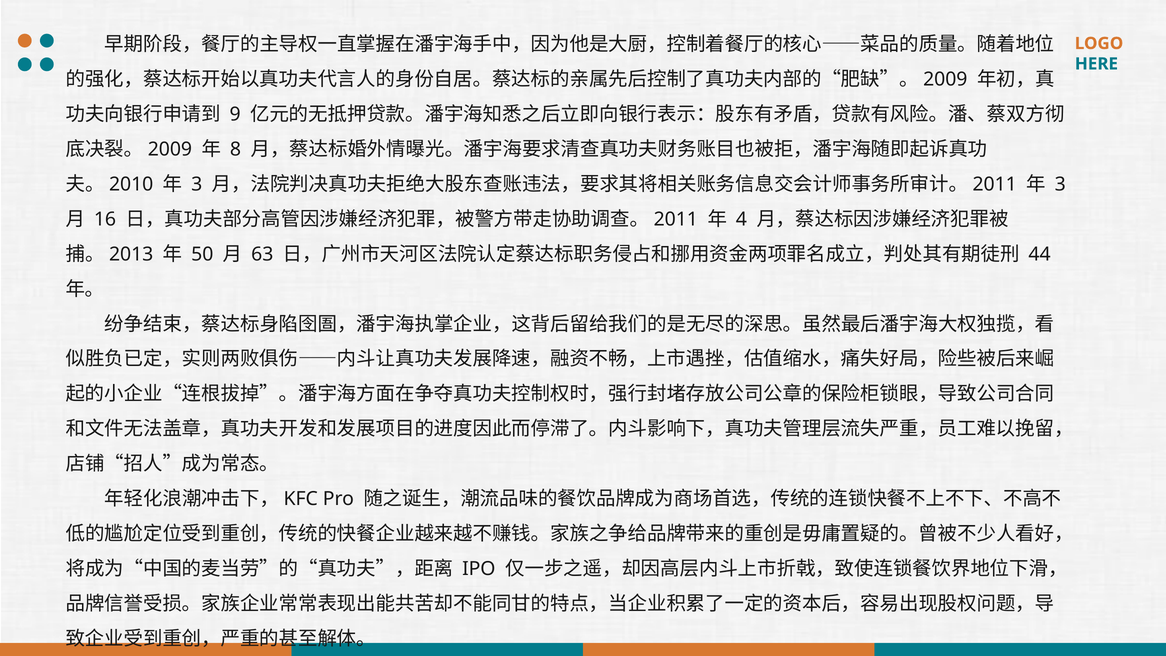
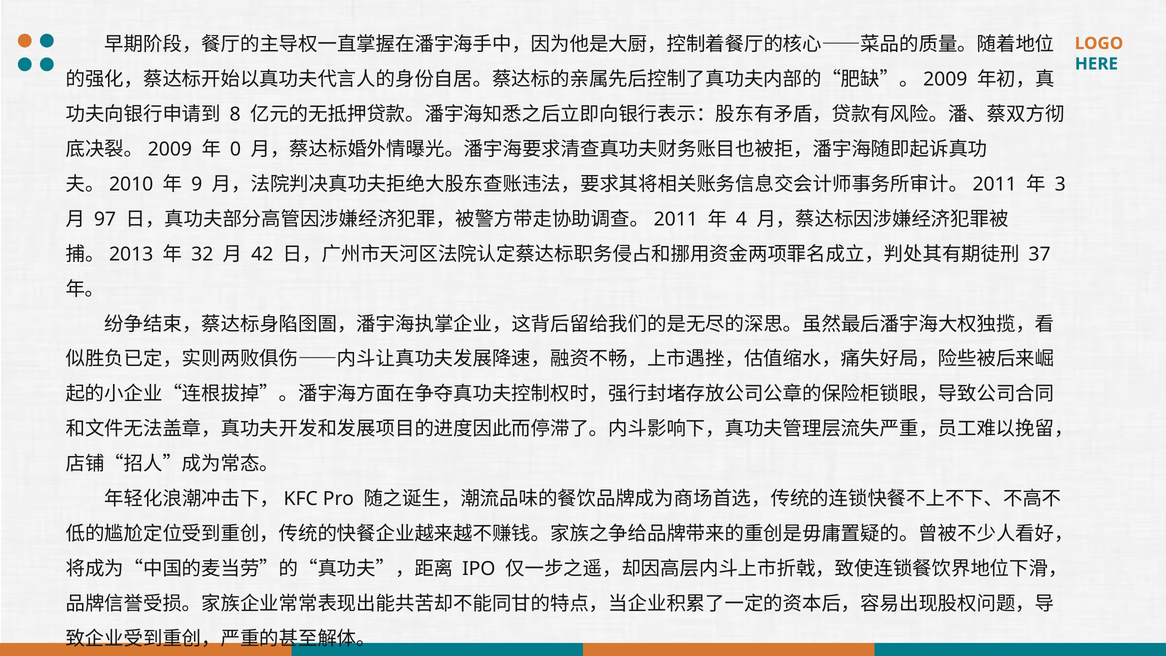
9: 9 -> 8 (235, 114)
8: 8 -> 0 (236, 149)
3: 3 -> 9 (197, 184)
16: 16 -> 97 (105, 219)
50: 50 -> 32 (202, 254)
63: 63 -> 42 (262, 254)
44: 44 -> 37 (1040, 254)
